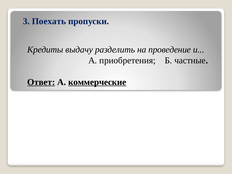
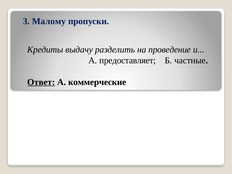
Поехать: Поехать -> Малому (49, 21)
приобретения: приобретения -> предоставляет (128, 60)
коммерческие underline: present -> none (97, 82)
